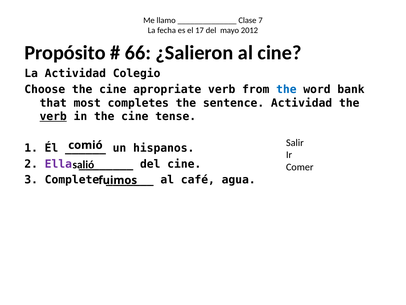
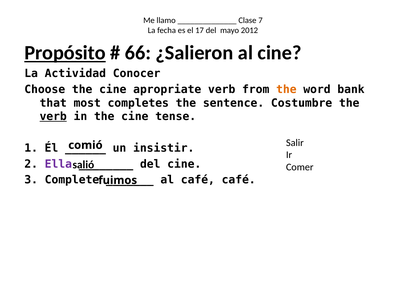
Propósito underline: none -> present (65, 53)
Colegio: Colegio -> Conocer (137, 73)
the colour: blue -> orange (286, 89)
sentence Actividad: Actividad -> Costumbre (302, 103)
hispanos: hispanos -> insistir (164, 148)
café agua: agua -> café (239, 180)
